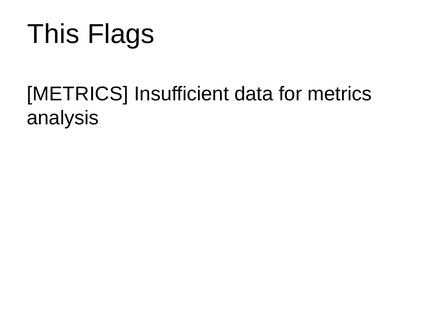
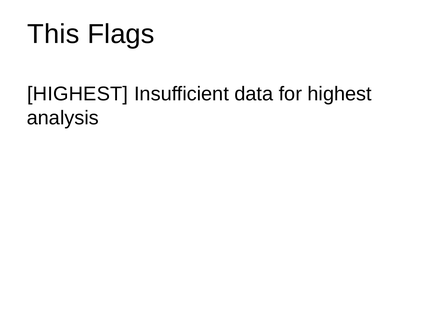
METRICS: METRICS -> HIGHEST (78, 94)
for metrics: metrics -> highest (340, 94)
